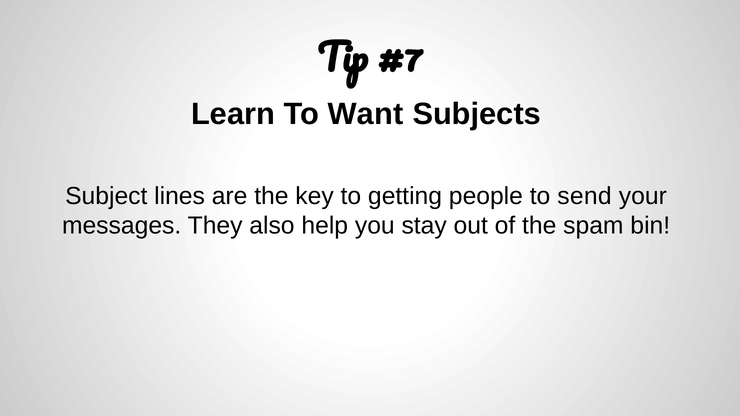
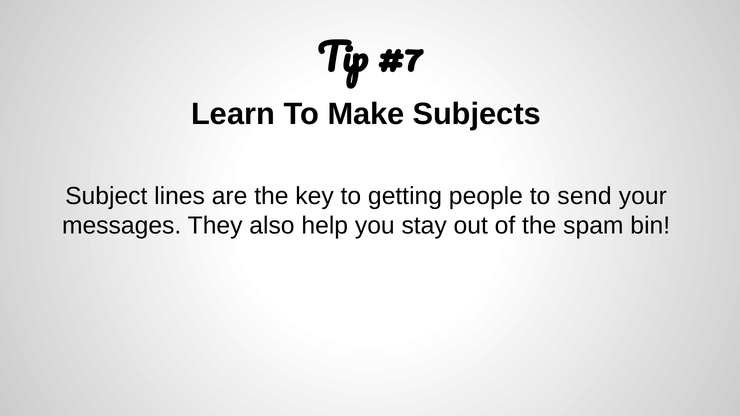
Want: Want -> Make (366, 114)
